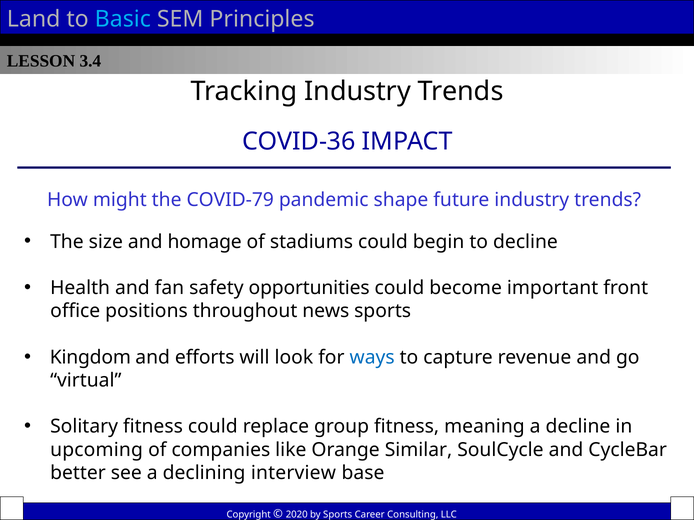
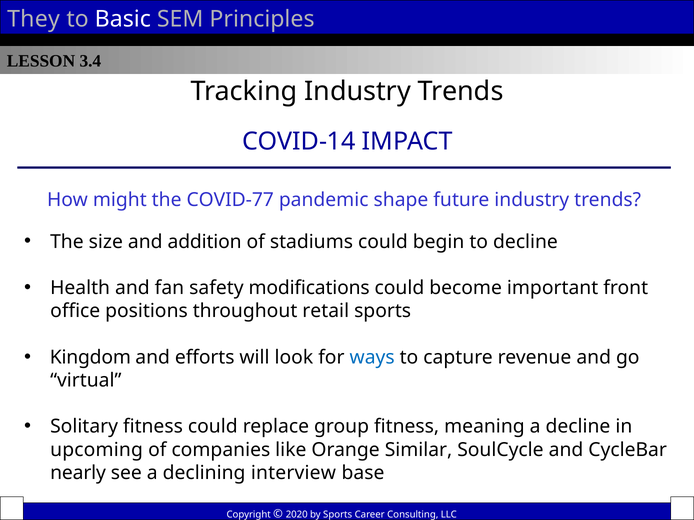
Land: Land -> They (33, 19)
Basic colour: light blue -> white (123, 19)
COVID-36: COVID-36 -> COVID-14 (299, 142)
COVID-79: COVID-79 -> COVID-77 (230, 200)
homage: homage -> addition (205, 242)
opportunities: opportunities -> modifications (309, 288)
news: news -> retail (326, 311)
better: better -> nearly (78, 473)
